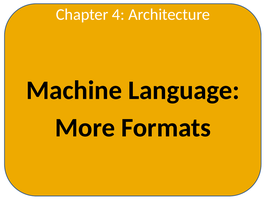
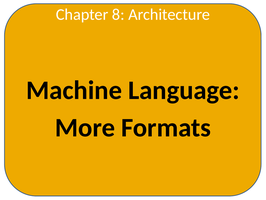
4: 4 -> 8 (118, 14)
